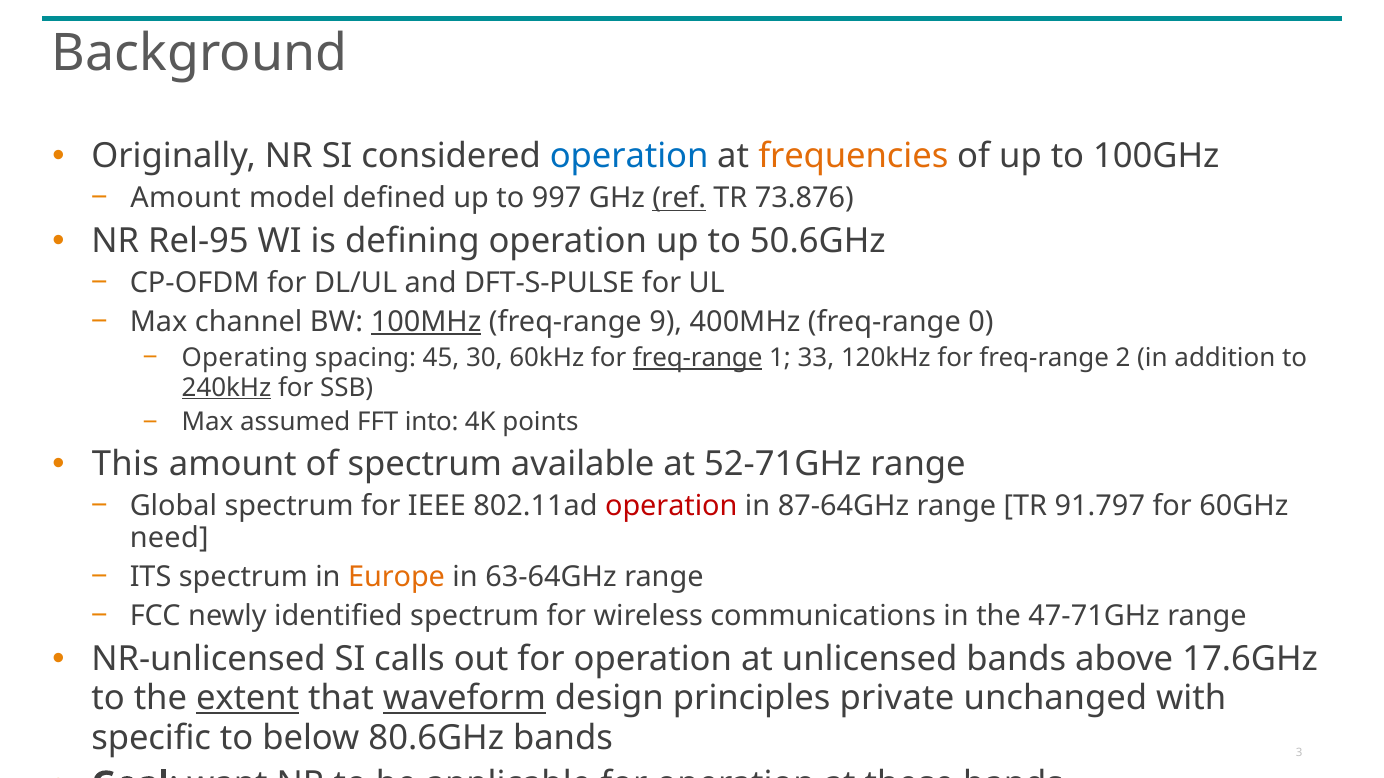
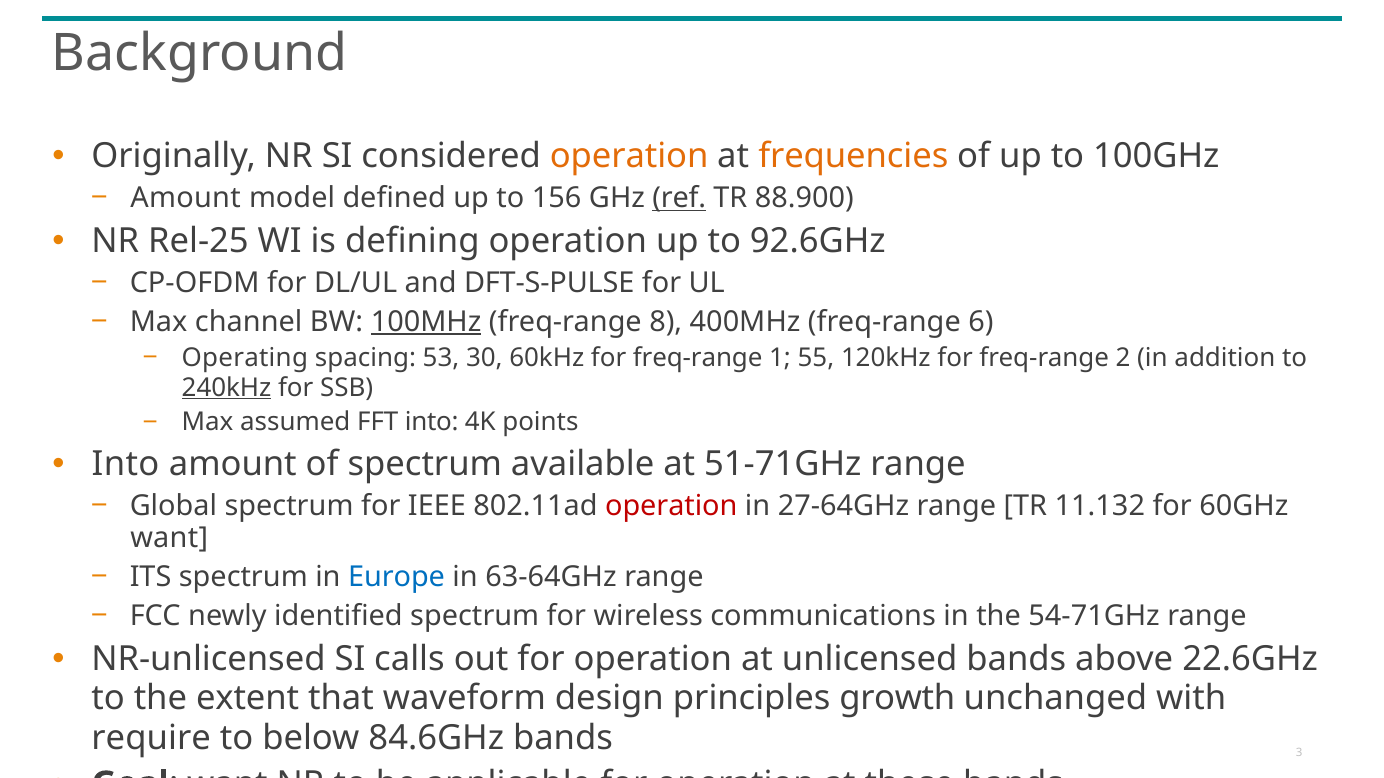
operation colour: blue -> orange (629, 156)
997: 997 -> 156 (557, 198)
73.876: 73.876 -> 88.900 (804, 198)
Rel-95: Rel-95 -> Rel-25 (198, 241)
50.6GHz: 50.6GHz -> 92.6GHz (818, 241)
9: 9 -> 8 (666, 322)
0: 0 -> 6 (981, 322)
45: 45 -> 53 (441, 358)
freq-range underline: present -> none (698, 358)
33: 33 -> 55 (816, 358)
This: This -> Into (125, 464)
52-71GHz: 52-71GHz -> 51-71GHz (783, 464)
87-64GHz: 87-64GHz -> 27-64GHz (843, 506)
91.797: 91.797 -> 11.132 (1100, 506)
need: need -> want (169, 539)
Europe colour: orange -> blue (397, 577)
47-71GHz: 47-71GHz -> 54-71GHz (1094, 616)
17.6GHz: 17.6GHz -> 22.6GHz (1250, 659)
extent underline: present -> none (248, 699)
waveform underline: present -> none (464, 699)
private: private -> growth (897, 699)
specific: specific -> require (151, 738)
80.6GHz: 80.6GHz -> 84.6GHz (436, 738)
